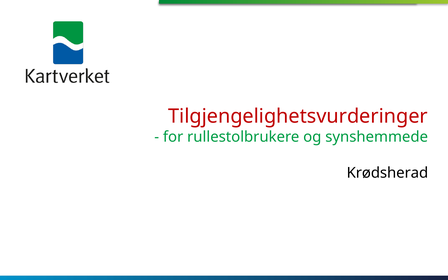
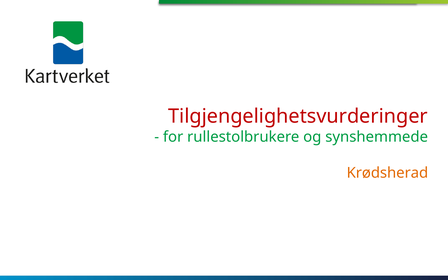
Krødsherad colour: black -> orange (387, 173)
